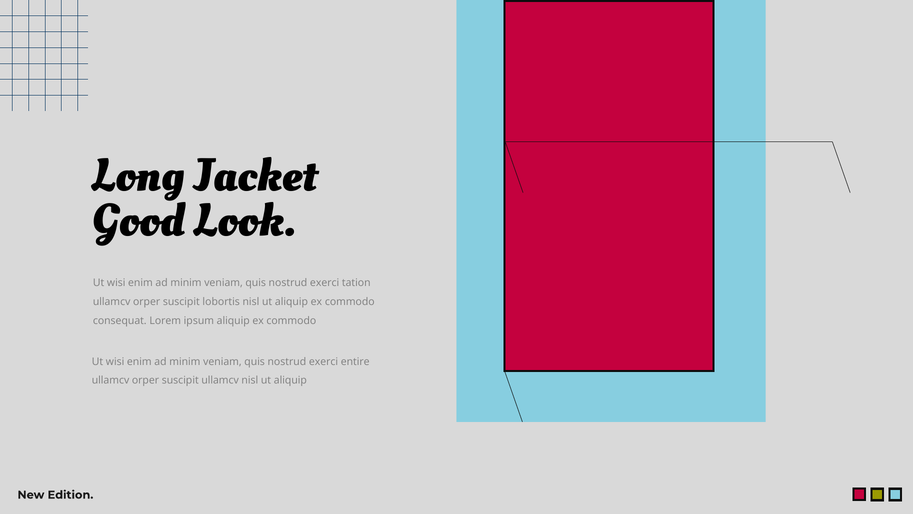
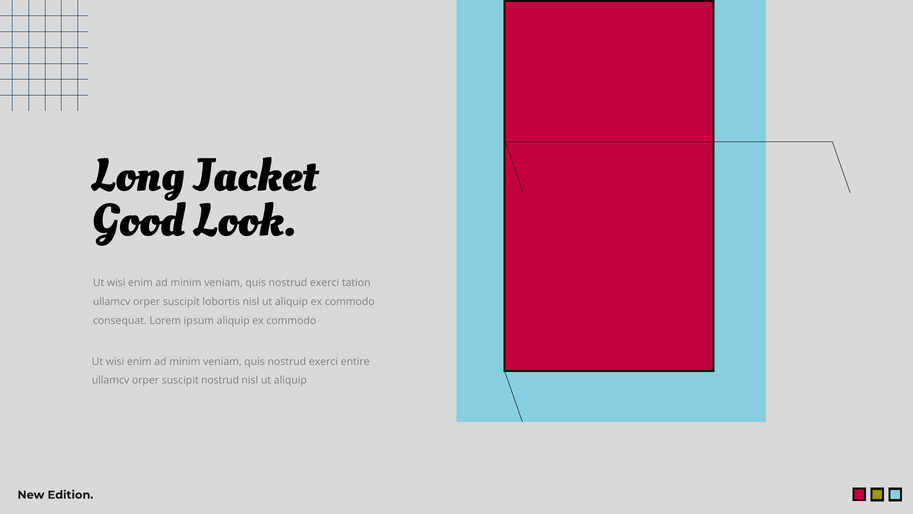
suscipit ullamcv: ullamcv -> nostrud (220, 380)
